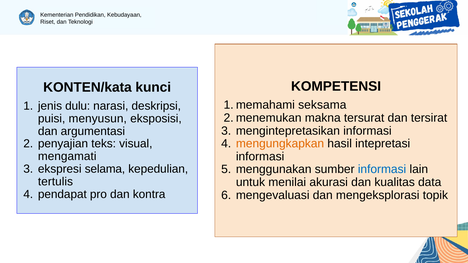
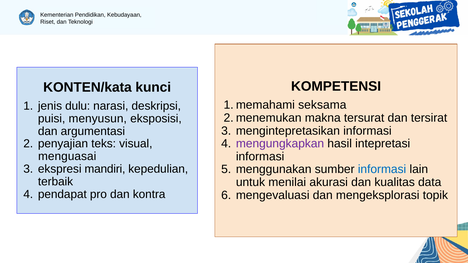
mengungkapkan colour: orange -> purple (280, 144)
mengamati: mengamati -> menguasai (67, 157)
selama: selama -> mandiri (105, 169)
tertulis: tertulis -> terbaik (56, 182)
